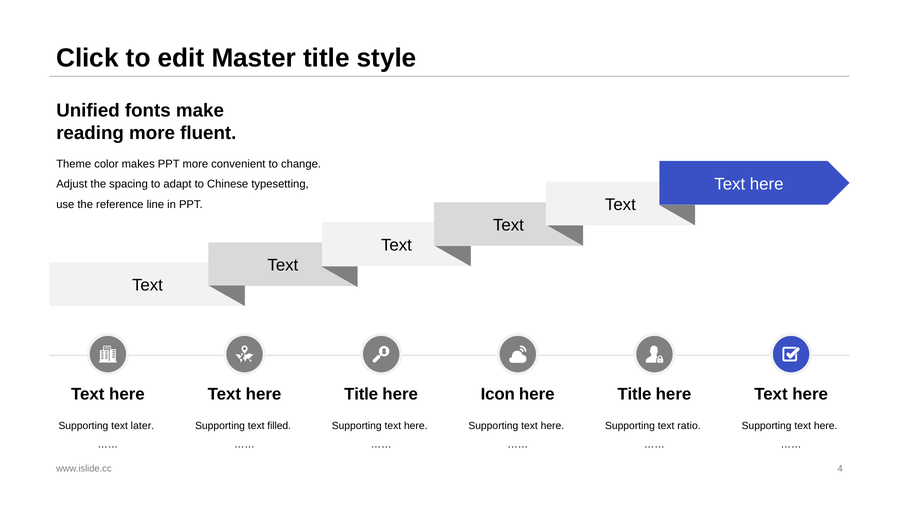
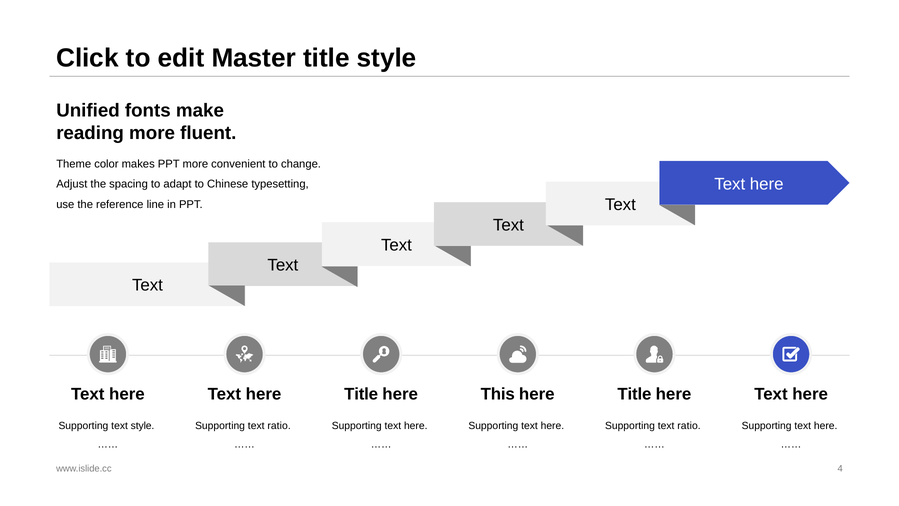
Icon: Icon -> This (498, 394)
text later: later -> style (143, 426)
filled: filled -> ratio (279, 426)
